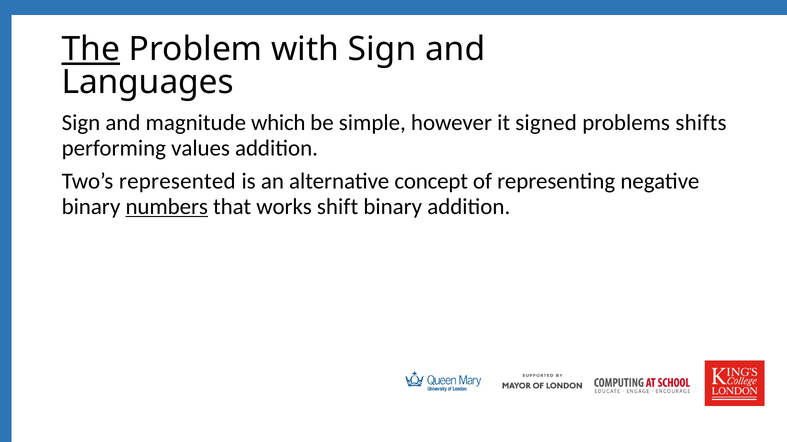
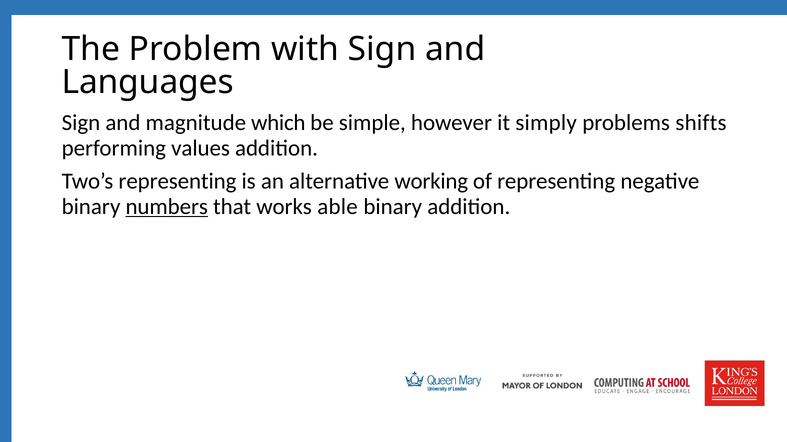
The underline: present -> none (91, 49)
signed: signed -> simply (546, 123)
Two’s represented: represented -> representing (177, 182)
concept: concept -> working (431, 182)
shift: shift -> able (337, 207)
